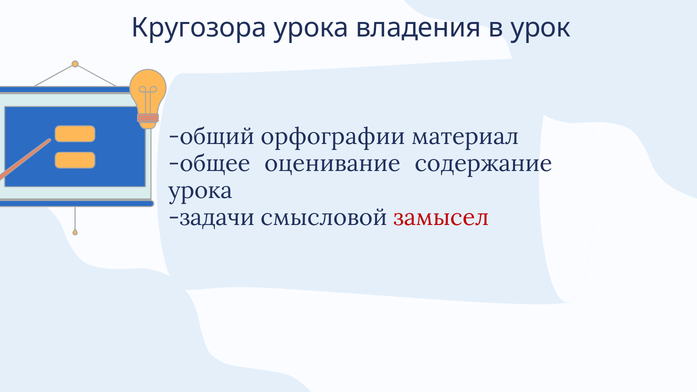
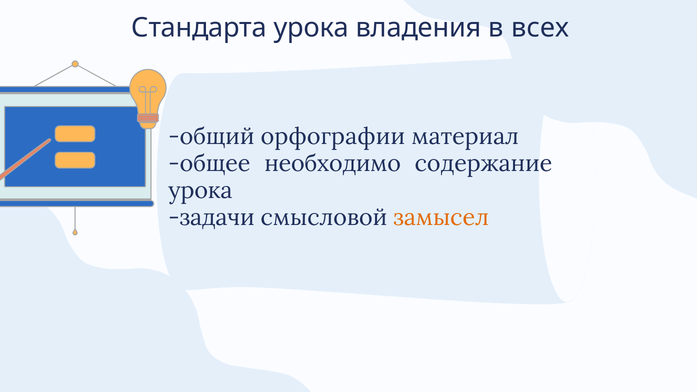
Кругозора: Кругозора -> Стандарта (199, 28)
урок: урок -> всех (540, 28)
оценивание: оценивание -> необходимо (333, 164)
замысел colour: red -> orange (441, 217)
